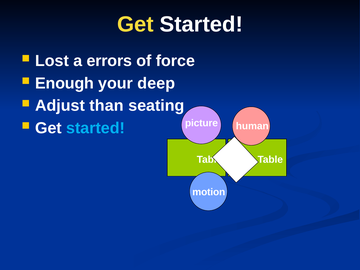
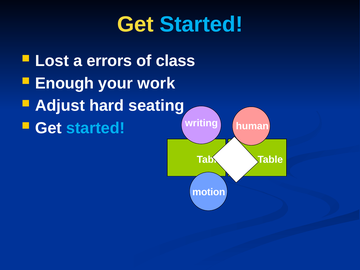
Started colour: white -> light blue (201, 24)
force: force -> class (175, 61)
deep: deep -> work (156, 83)
than: than -> hard (107, 106)
picture: picture -> writing (201, 123)
